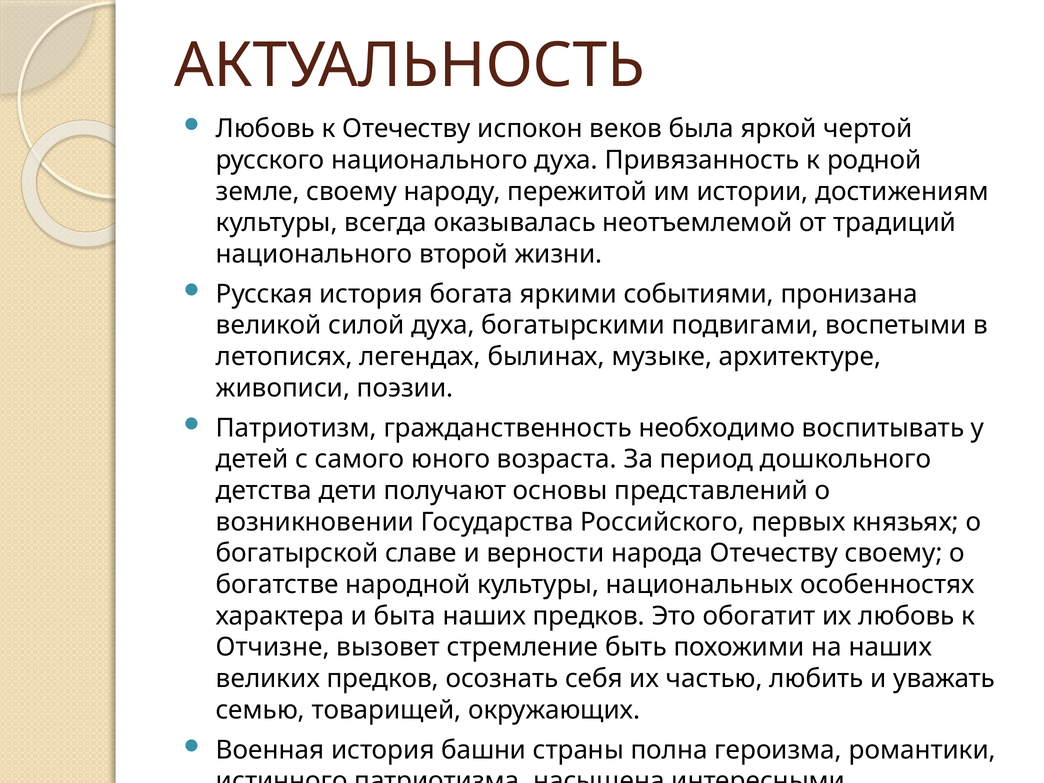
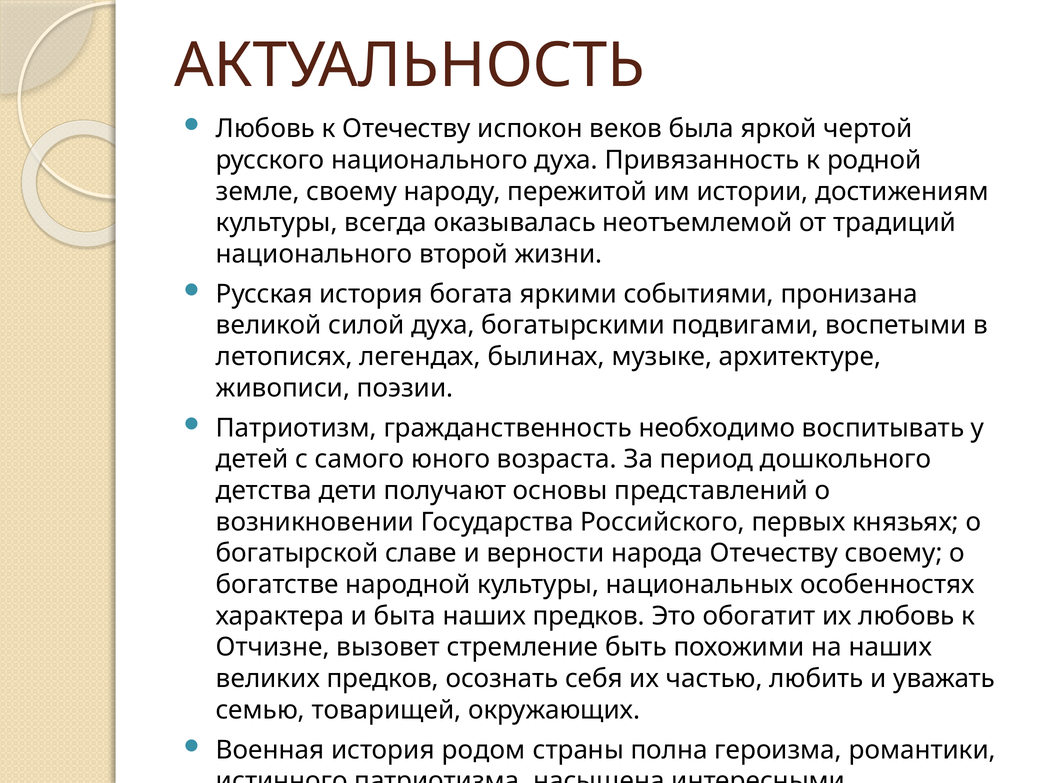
башни: башни -> родом (484, 750)
